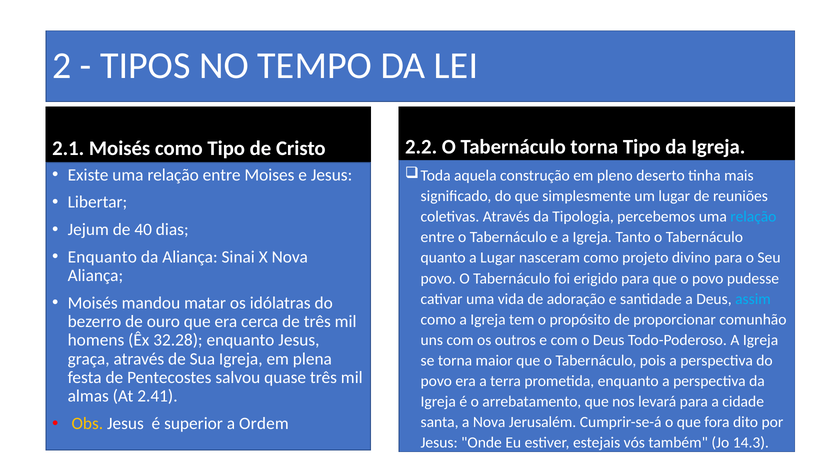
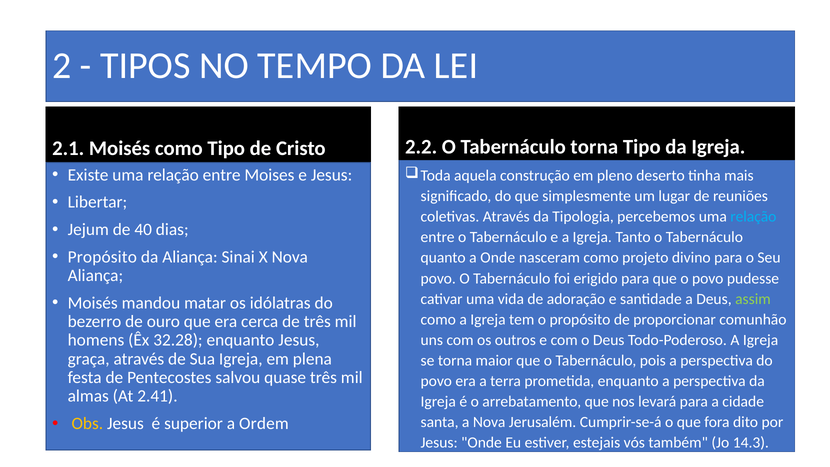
Enquanto: Enquanto -> Propósito (102, 257)
a Lugar: Lugar -> Onde (498, 258)
assim colour: light blue -> light green (753, 299)
